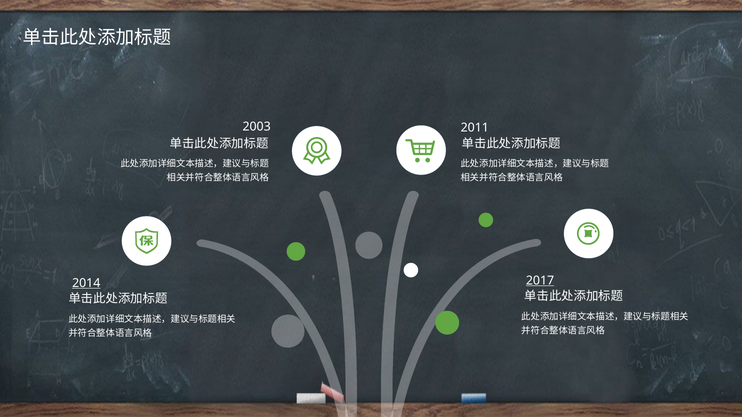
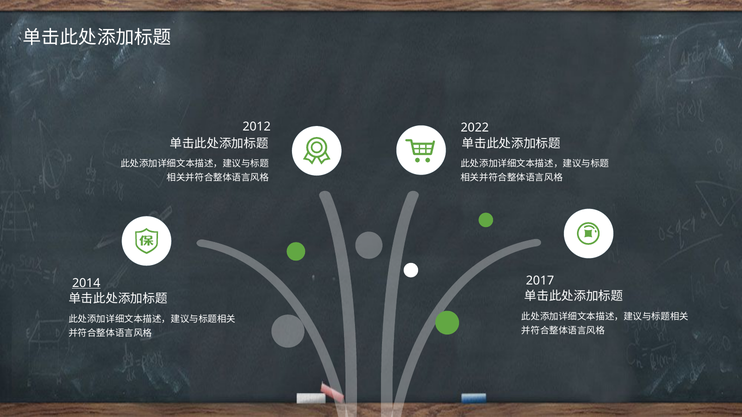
2003: 2003 -> 2012 (257, 127)
2011: 2011 -> 2022 (475, 128)
2017 underline: present -> none (540, 281)
